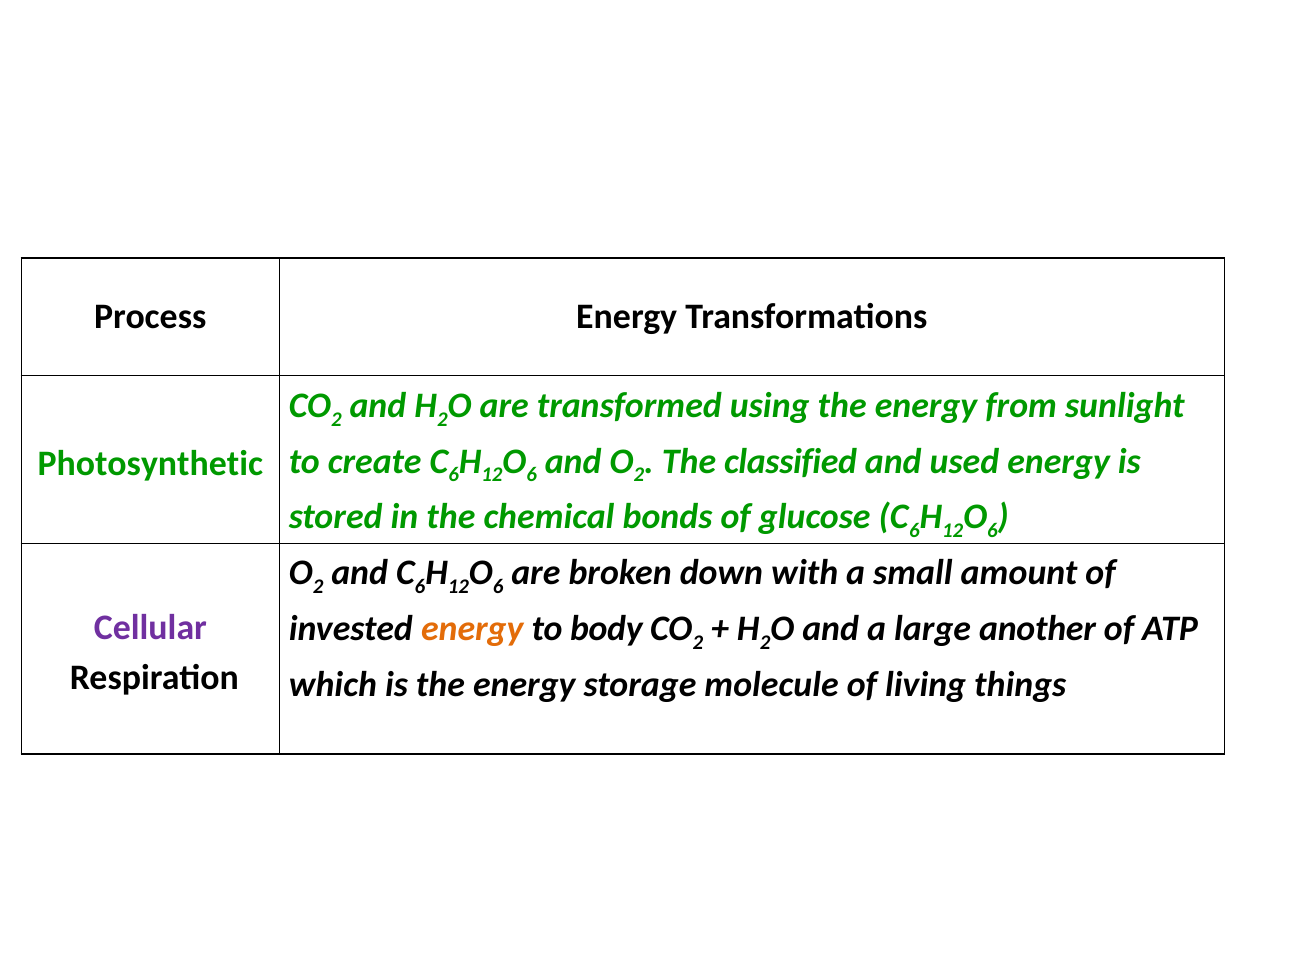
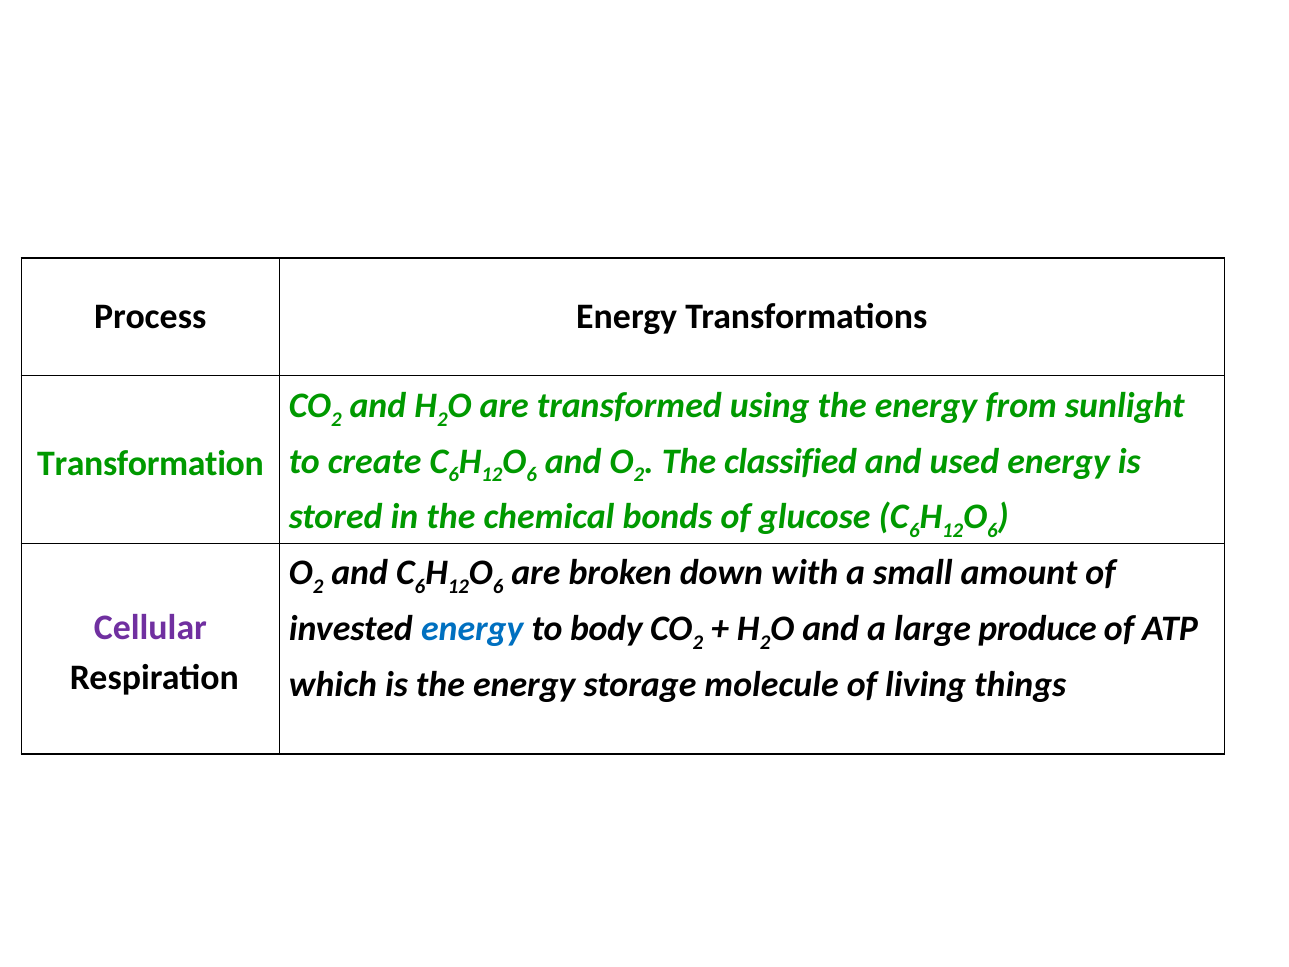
Photosynthetic: Photosynthetic -> Transformation (150, 463)
energy colour: orange -> blue (472, 629)
another: another -> produce (1038, 629)
